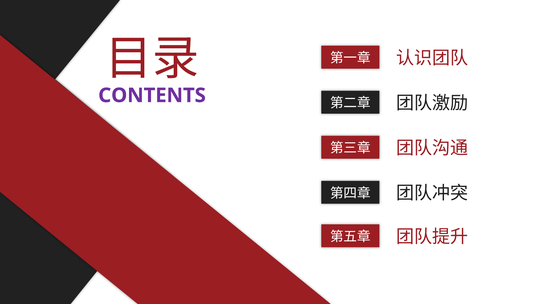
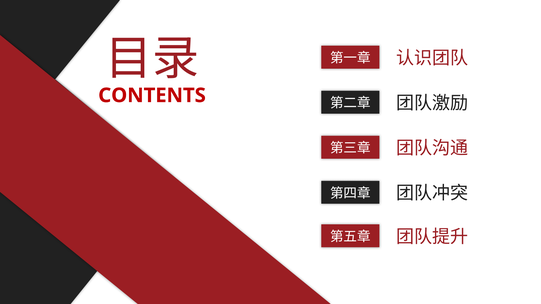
CONTENTS colour: purple -> red (152, 96)
